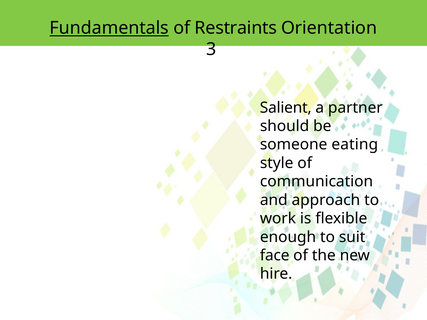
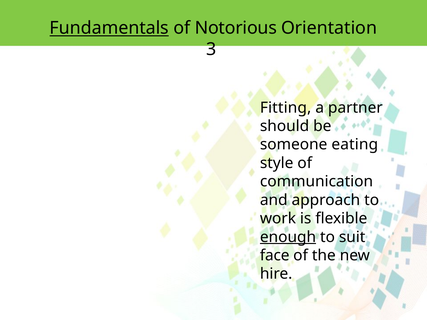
Restraints: Restraints -> Notorious (236, 28)
Salient: Salient -> Fitting (286, 108)
enough underline: none -> present (288, 237)
